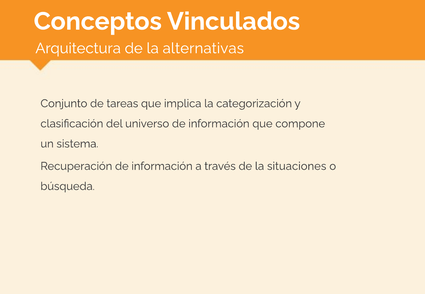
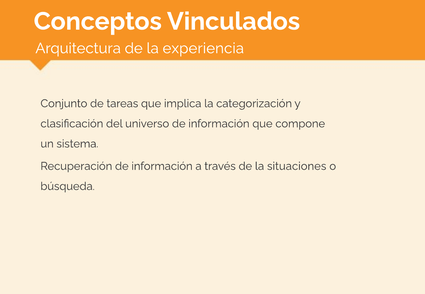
alternativas: alternativas -> experiencia (203, 48)
